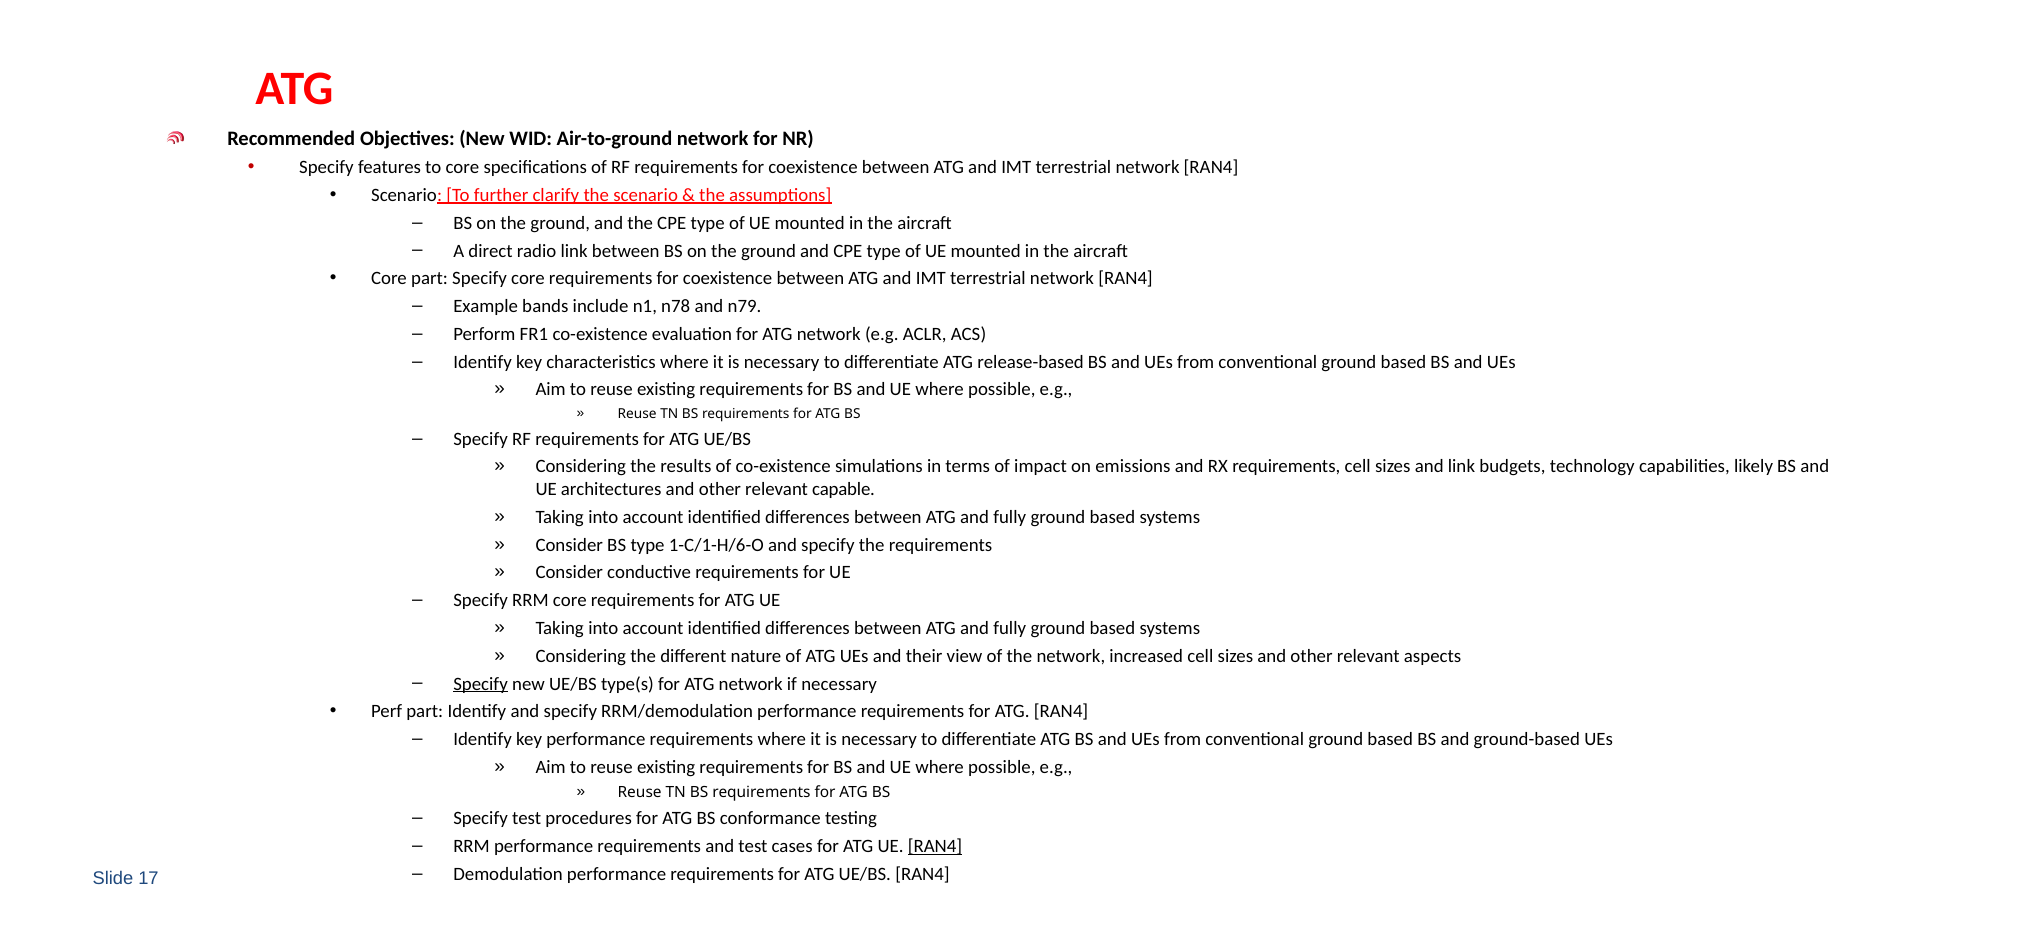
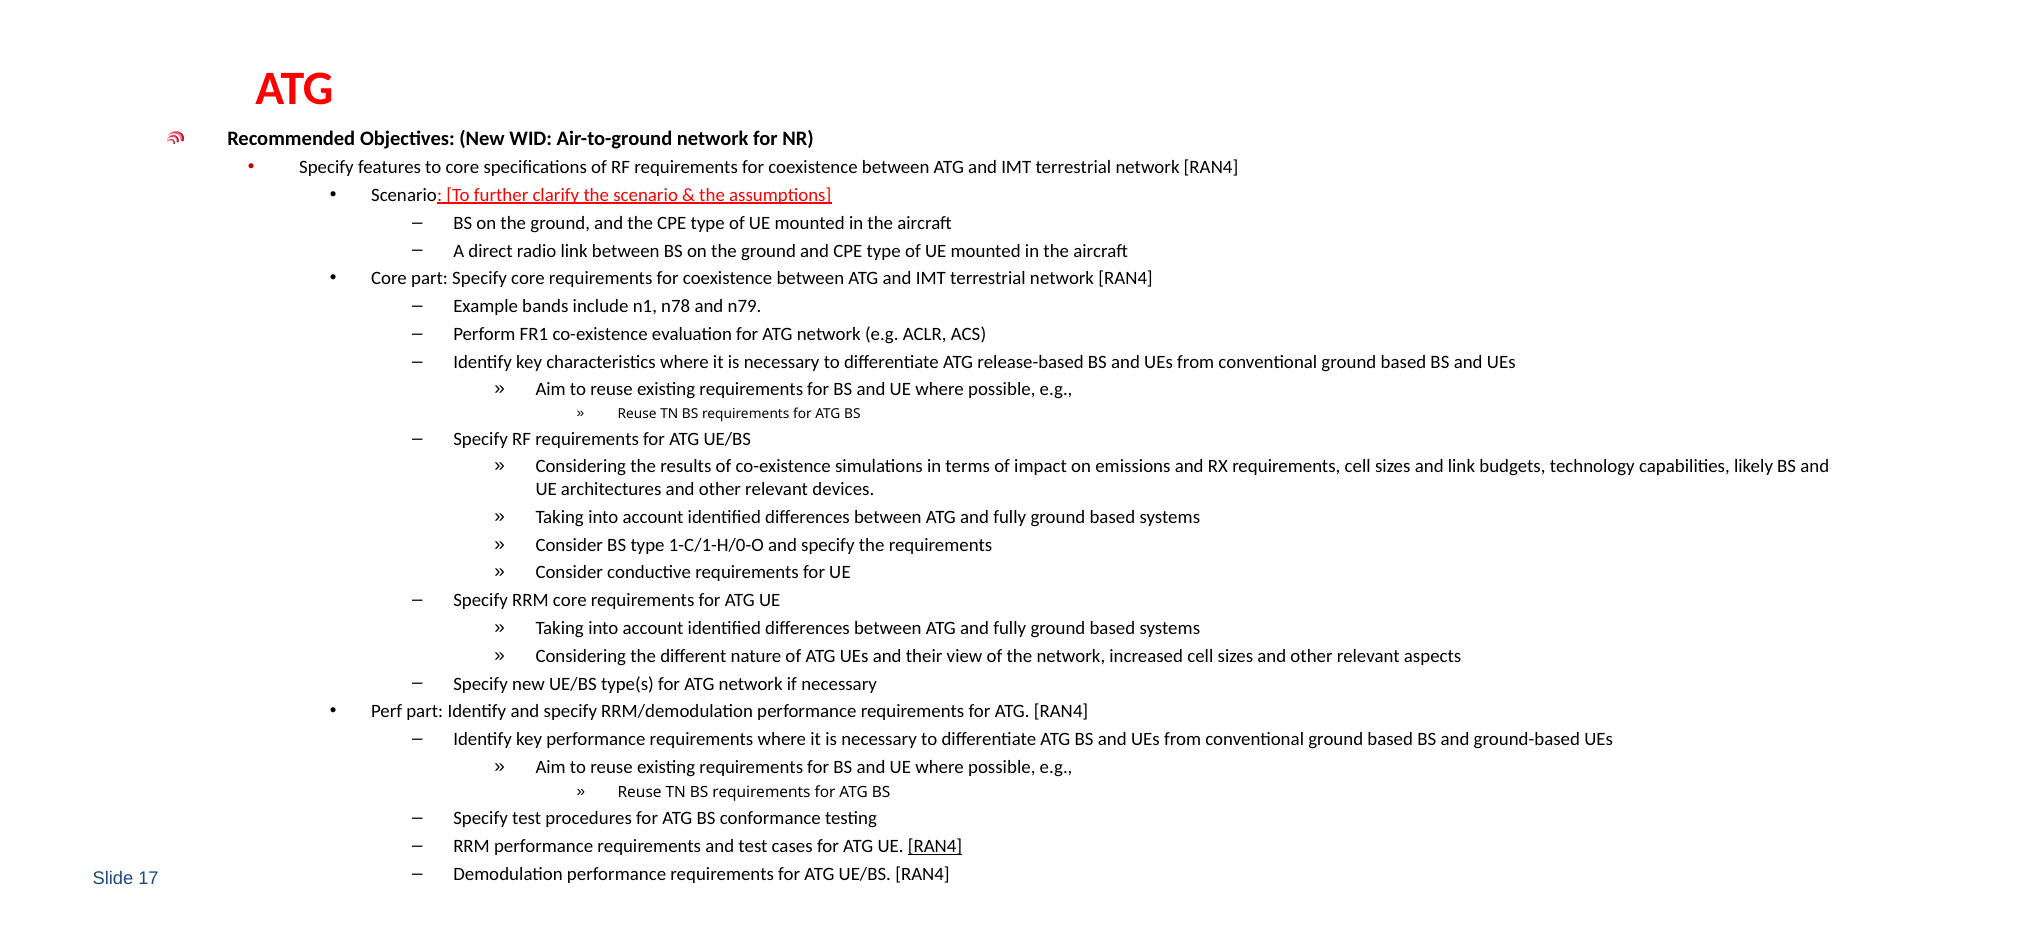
capable: capable -> devices (843, 489)
1-C/1-H/6-O: 1-C/1-H/6-O -> 1-C/1-H/0-O (716, 545)
Specify underline: present -> none (481, 684)
